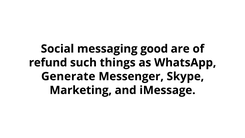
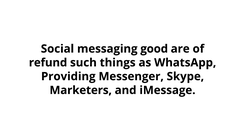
Generate: Generate -> Providing (68, 76)
Marketing: Marketing -> Marketers (81, 90)
